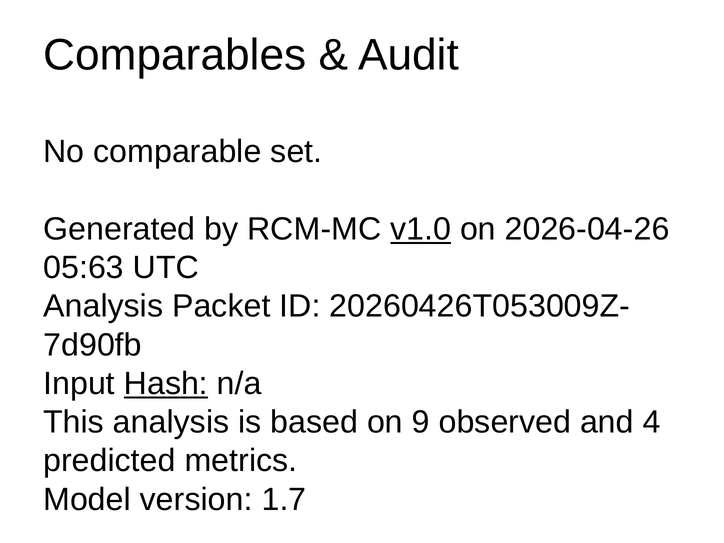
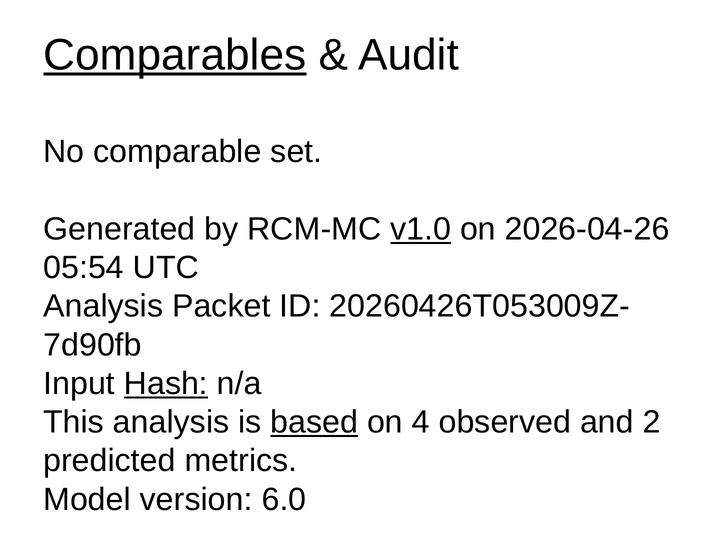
Comparables underline: none -> present (175, 55)
05:63: 05:63 -> 05:54 (84, 268)
based underline: none -> present (314, 422)
9: 9 -> 4 (421, 422)
4: 4 -> 2 (652, 422)
1.7: 1.7 -> 6.0 (284, 499)
